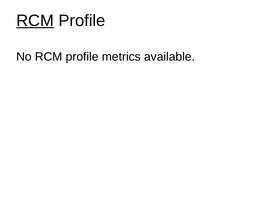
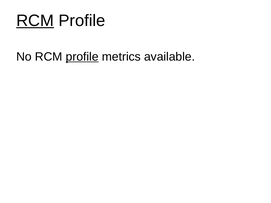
profile underline: none -> present (82, 57)
